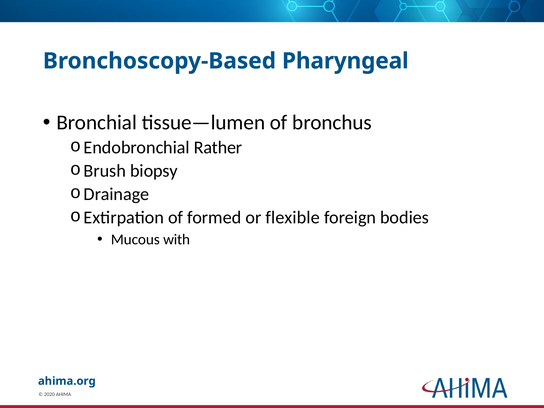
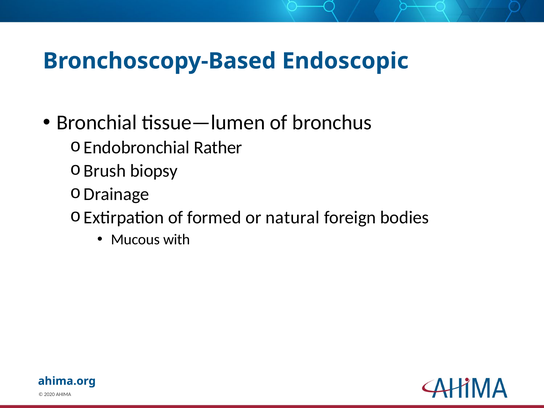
Pharyngeal: Pharyngeal -> Endoscopic (345, 61)
flexible: flexible -> natural (293, 218)
